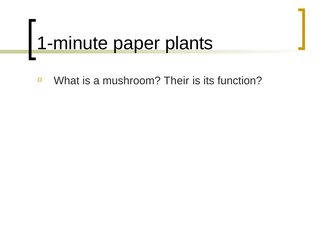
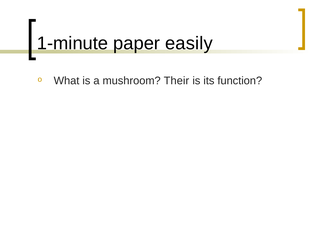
plants: plants -> easily (189, 43)
